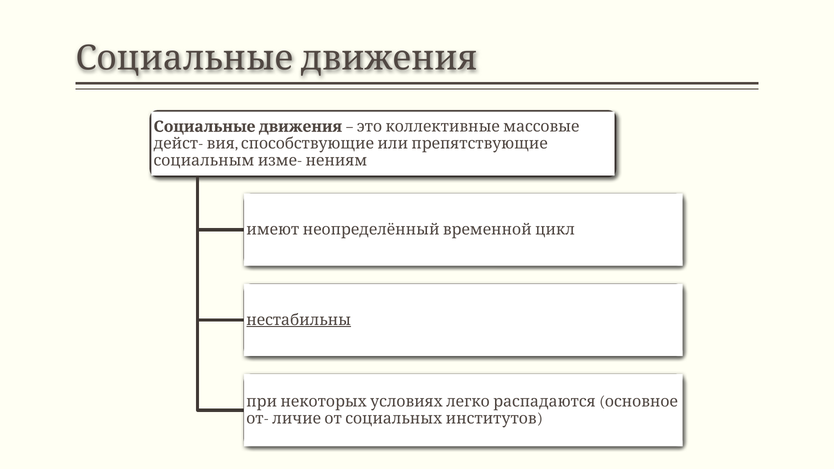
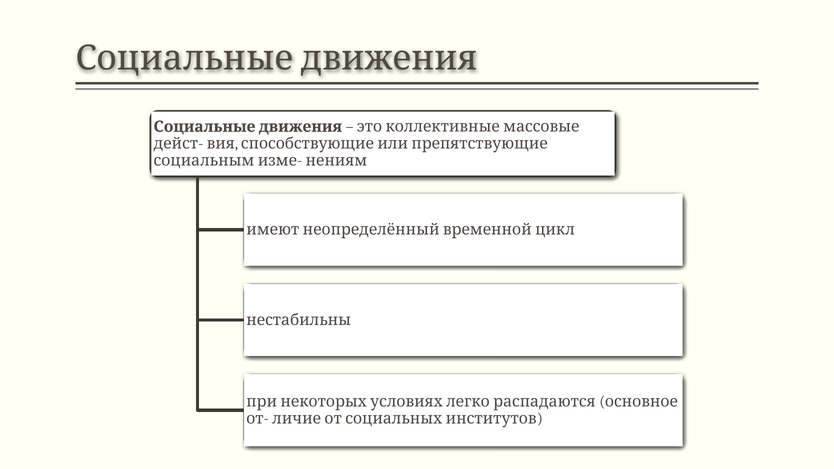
нестабильны underline: present -> none (299, 320)
